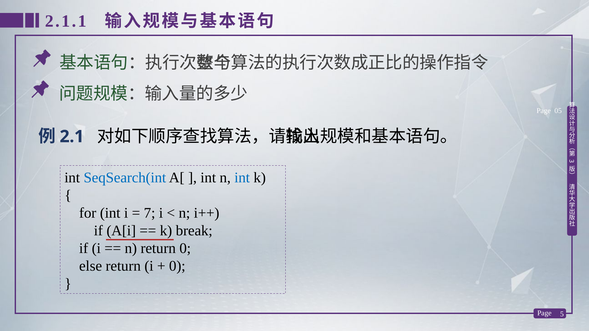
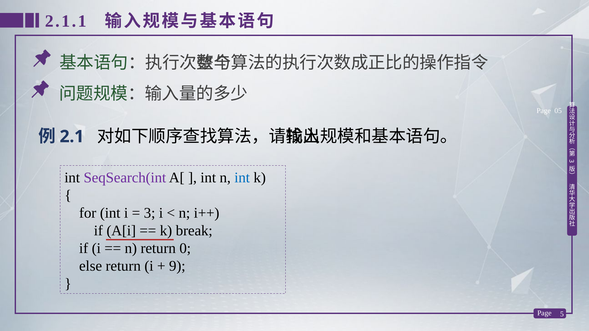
SeqSearch(int colour: blue -> purple (125, 178)
7: 7 -> 3 (150, 213)
0: 0 -> 9 (177, 266)
